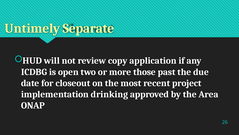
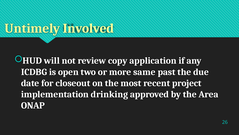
Separate: Separate -> Involved (88, 28)
those: those -> same (144, 72)
